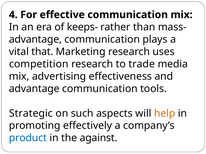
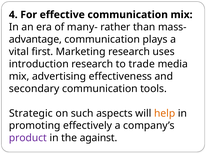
keeps-: keeps- -> many- (82, 27)
that: that -> first (42, 52)
competition: competition -> introduction (39, 64)
advantage: advantage -> secondary (34, 89)
product colour: blue -> purple (28, 138)
